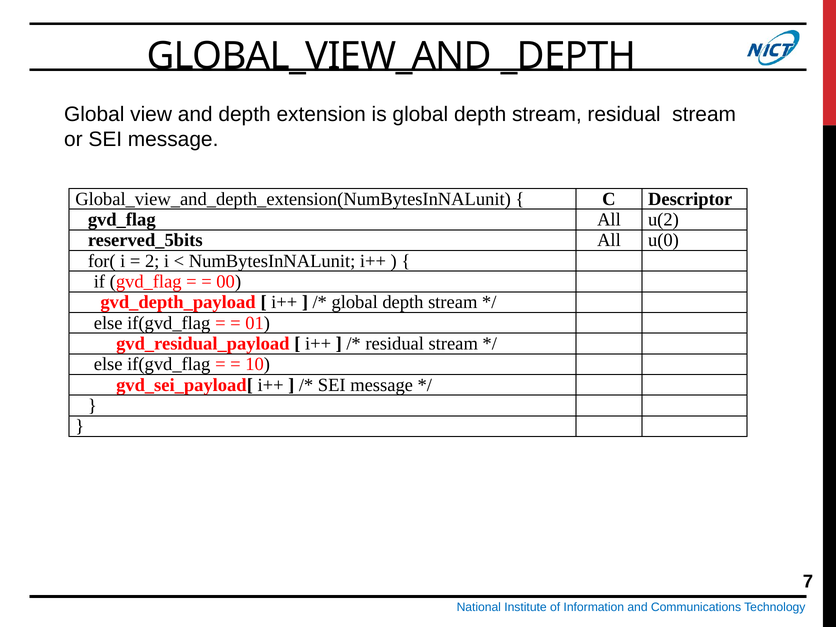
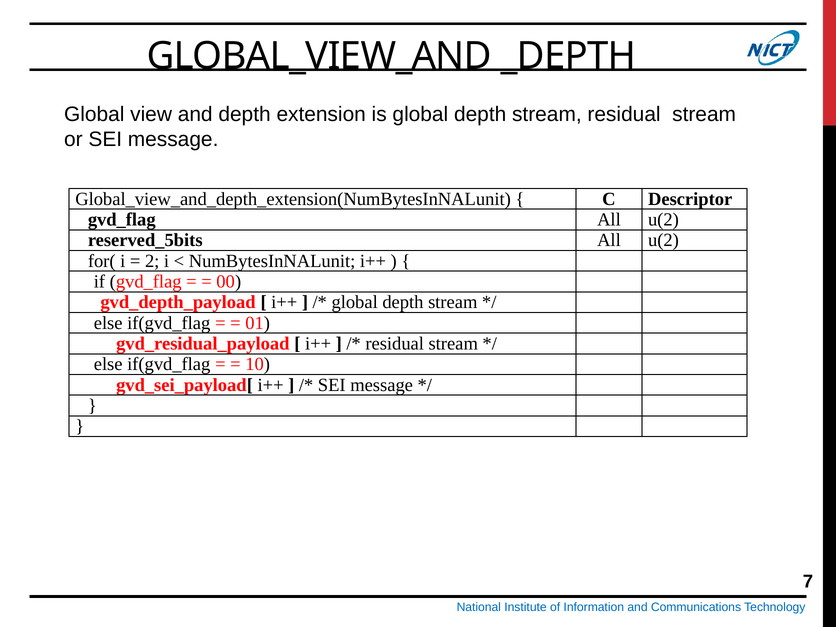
u(0: u(0 -> u(2 (663, 240)
